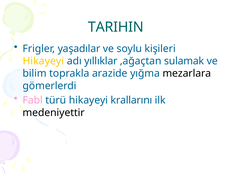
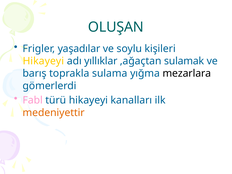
TARIHIN: TARIHIN -> OLUŞAN (116, 27)
bilim: bilim -> barış (35, 73)
arazide: arazide -> sulama (110, 73)
krallarını: krallarını -> kanalları (131, 100)
medeniyettir colour: black -> orange (54, 113)
